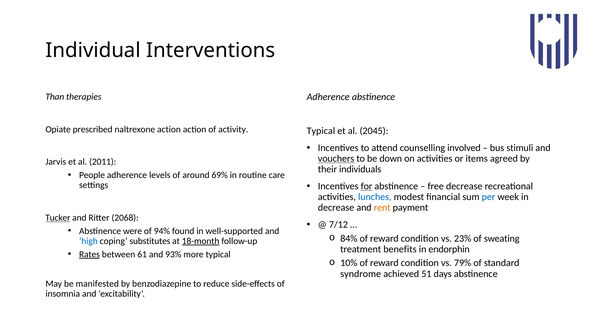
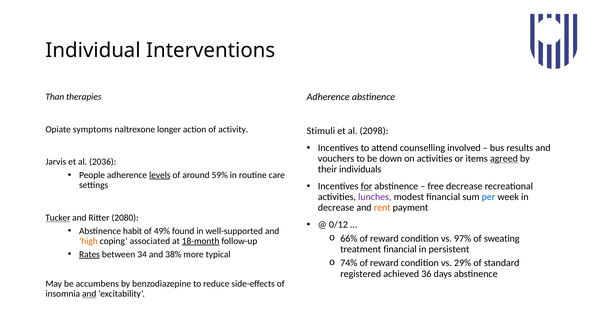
prescribed: prescribed -> symptoms (93, 129)
naltrexone action: action -> longer (169, 129)
Typical: Typical -> Stimuli (321, 131)
2045: 2045 -> 2098 (374, 131)
stimuli: stimuli -> results (520, 148)
vouchers underline: present -> none (336, 158)
agreed underline: none -> present (504, 158)
2011: 2011 -> 2036 (103, 162)
levels underline: none -> present (160, 175)
69%: 69% -> 59% (220, 175)
lunches colour: blue -> purple (375, 197)
2068: 2068 -> 2080 (125, 218)
7/12: 7/12 -> 0/12 (338, 225)
were: were -> habit (133, 231)
94%: 94% -> 49% (162, 231)
84%: 84% -> 66% (349, 238)
23%: 23% -> 97% (463, 238)
high colour: blue -> orange (88, 241)
substitutes: substitutes -> associated (150, 241)
treatment benefits: benefits -> financial (400, 249)
endorphin: endorphin -> persistent (449, 249)
61: 61 -> 34 (142, 254)
93%: 93% -> 38% (173, 254)
10%: 10% -> 74% (349, 263)
79%: 79% -> 29% (463, 263)
syndrome: syndrome -> registered (361, 274)
51: 51 -> 36 (426, 274)
manifested: manifested -> accumbens (97, 284)
and underline: none -> present (89, 294)
